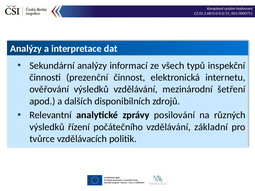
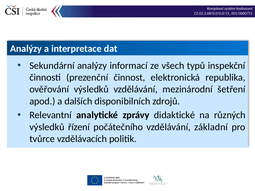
internetu: internetu -> republika (225, 78)
posilování: posilování -> didaktické (174, 115)
